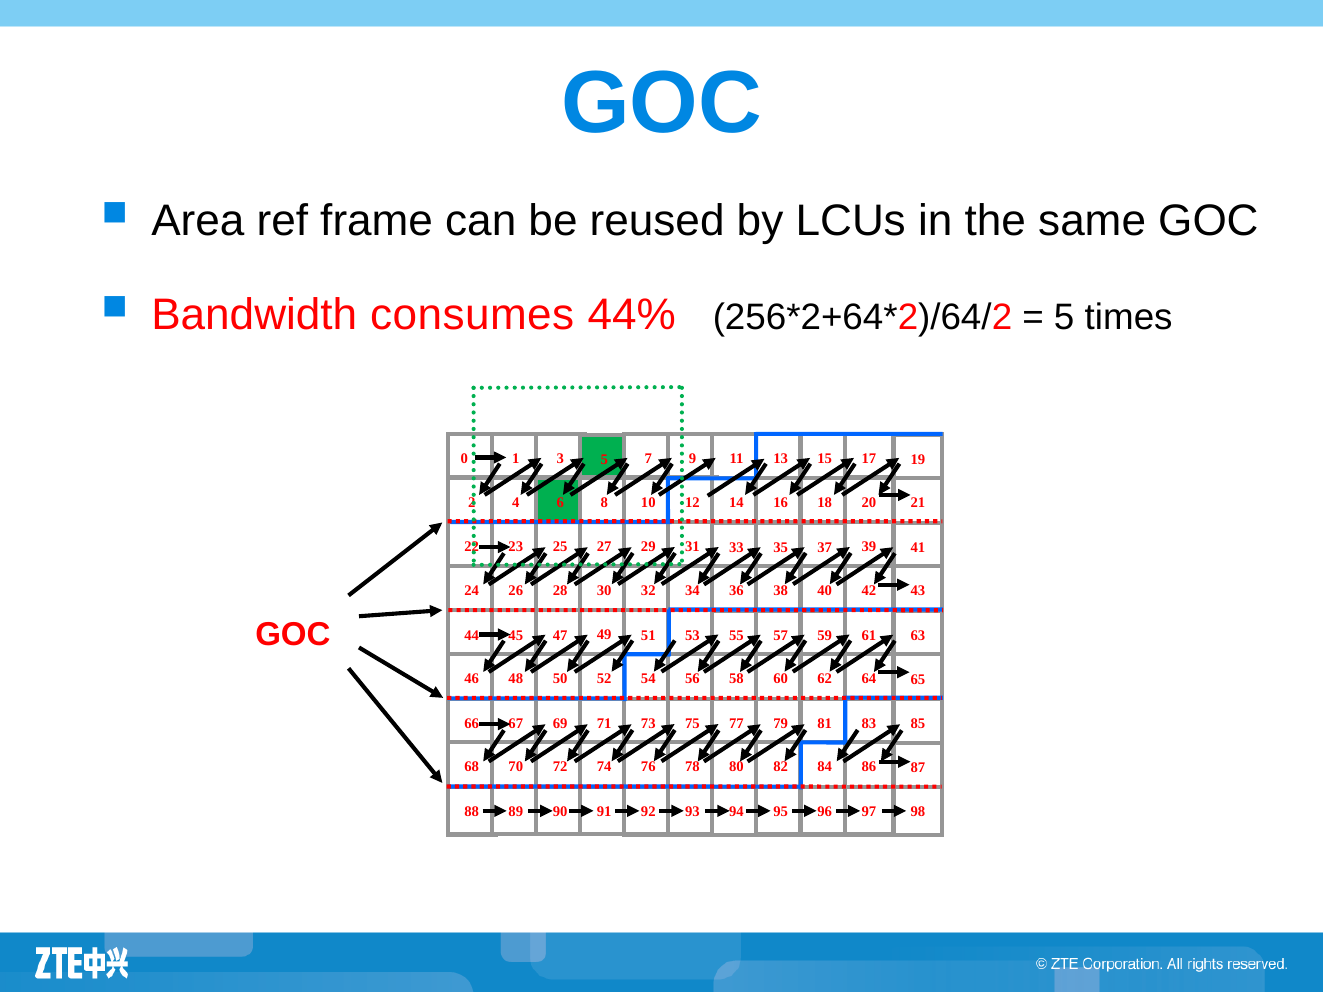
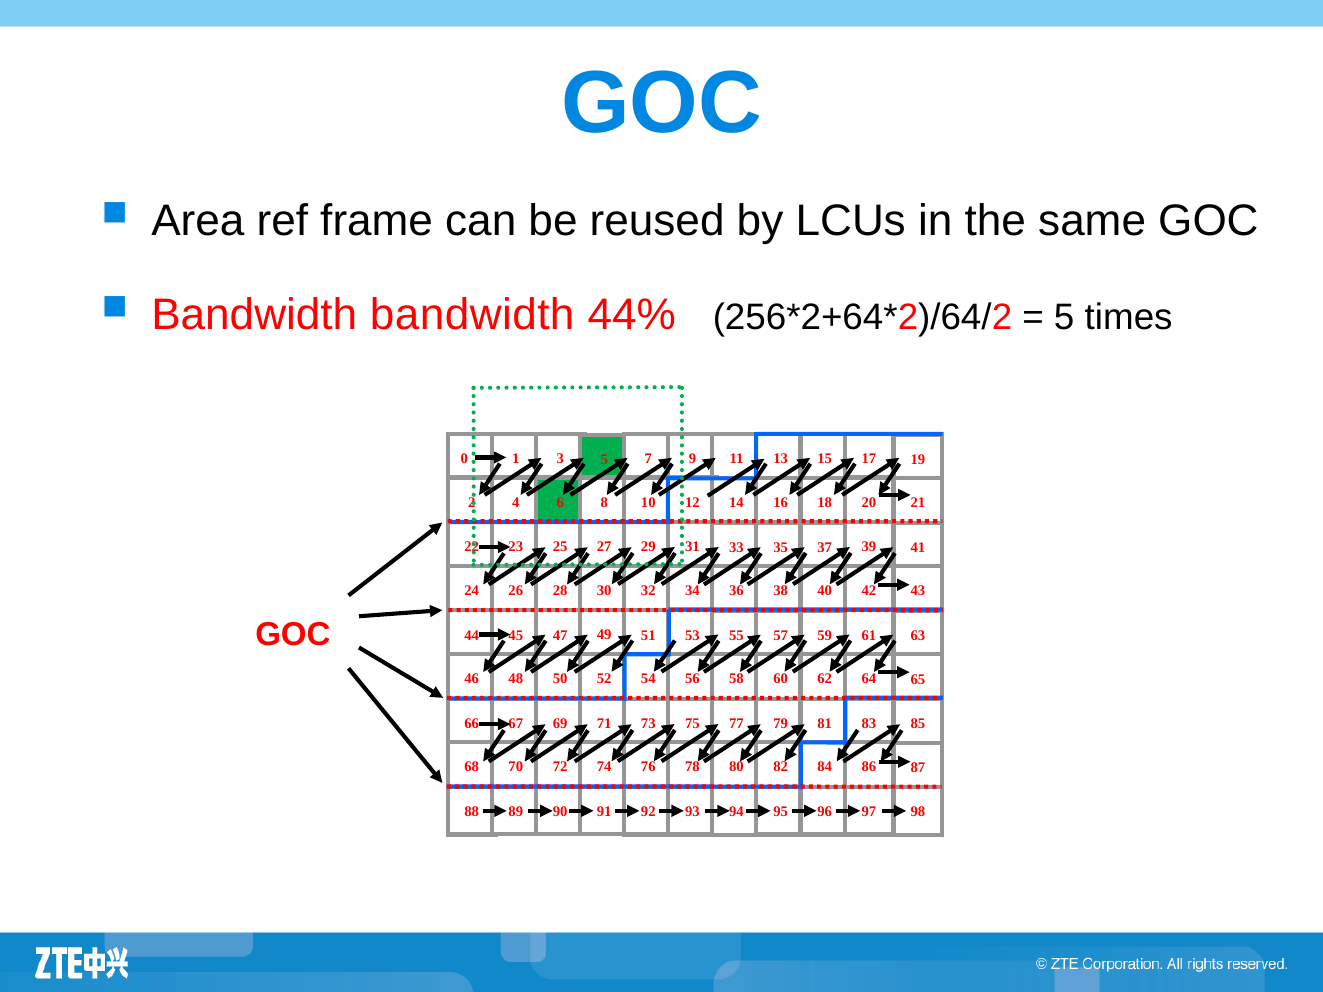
Bandwidth consumes: consumes -> bandwidth (472, 315)
